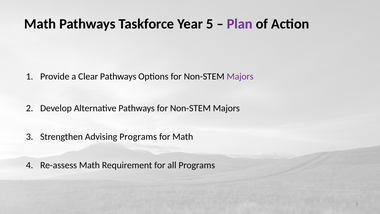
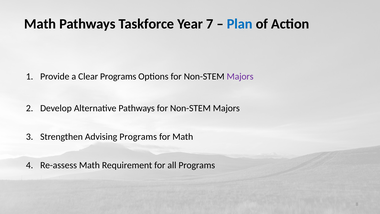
5: 5 -> 7 (210, 24)
Plan colour: purple -> blue (240, 24)
Clear Pathways: Pathways -> Programs (118, 76)
